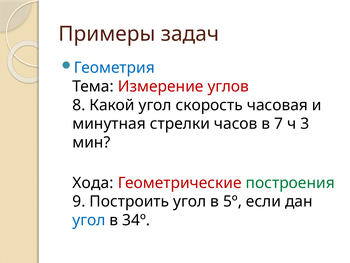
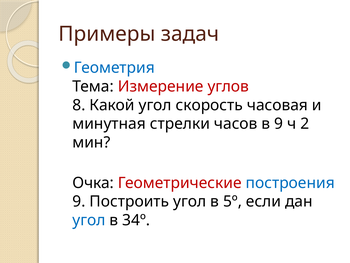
в 7: 7 -> 9 (279, 124)
3: 3 -> 2 (305, 124)
Хода: Хода -> Очка (93, 183)
построения colour: green -> blue (290, 183)
